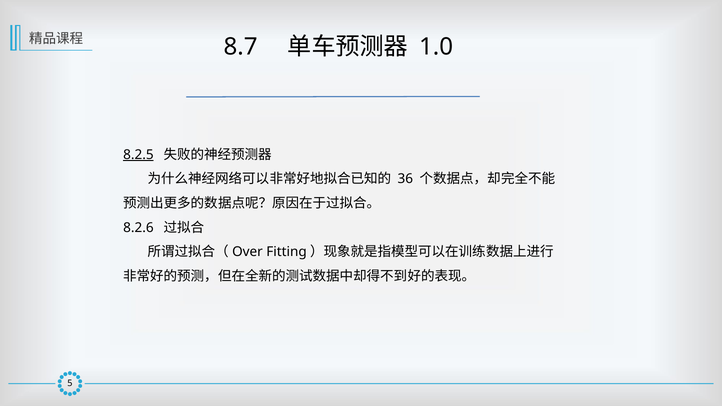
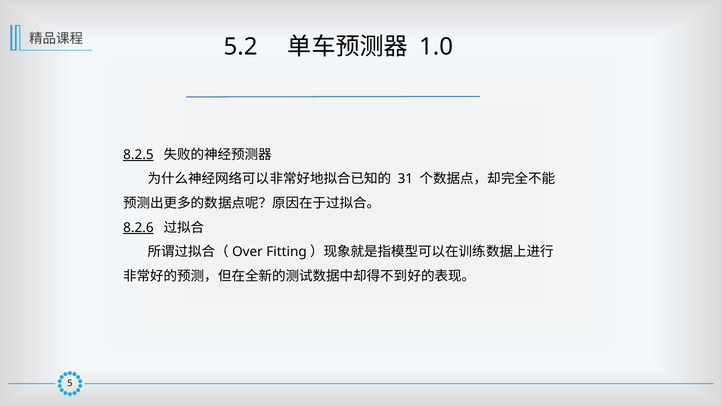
8.7: 8.7 -> 5.2 (241, 47)
36: 36 -> 31 (405, 179)
8.2.6 underline: none -> present (138, 228)
